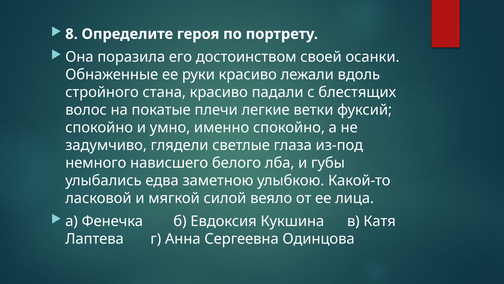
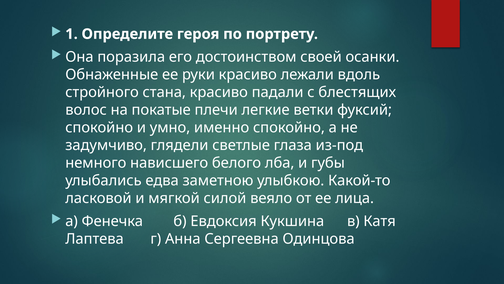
8: 8 -> 1 (72, 34)
